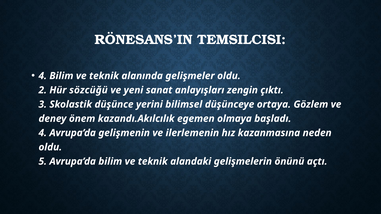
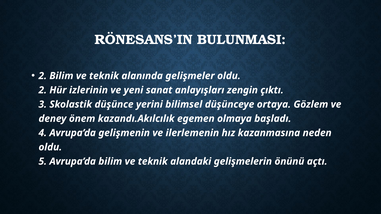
TEMSILCISI: TEMSILCISI -> BULUNMASI (242, 40)
4: 4 -> 2 (43, 76)
sözcüğü: sözcüğü -> izlerinin (88, 90)
